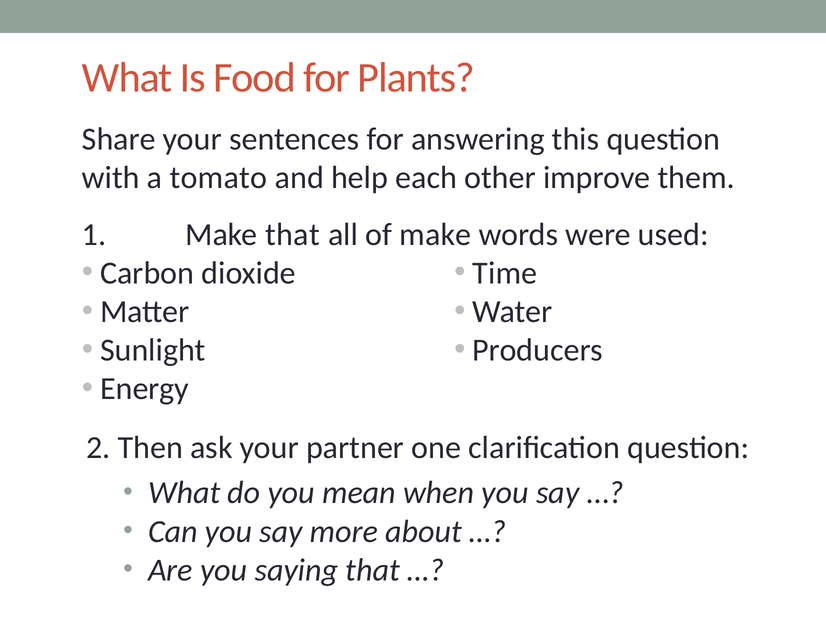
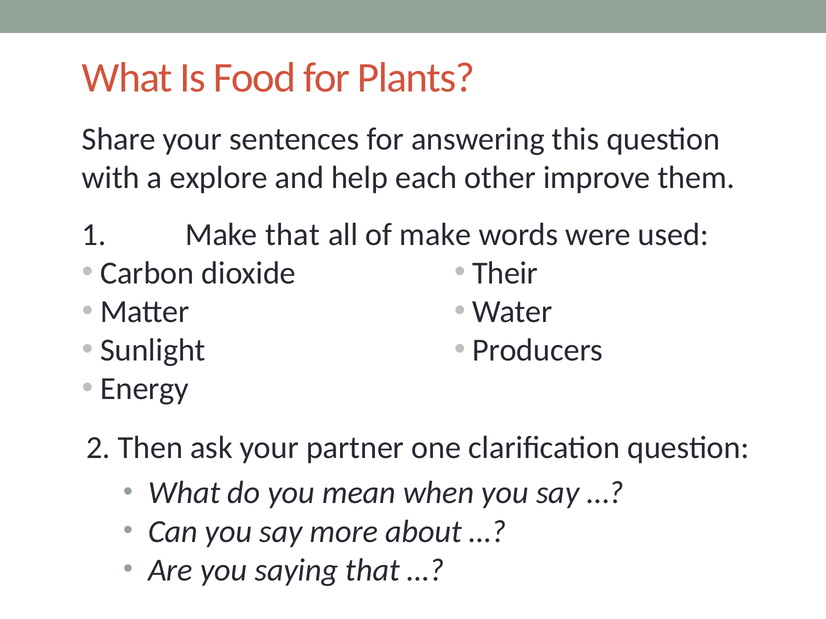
tomato: tomato -> explore (219, 178)
Time: Time -> Their (505, 273)
